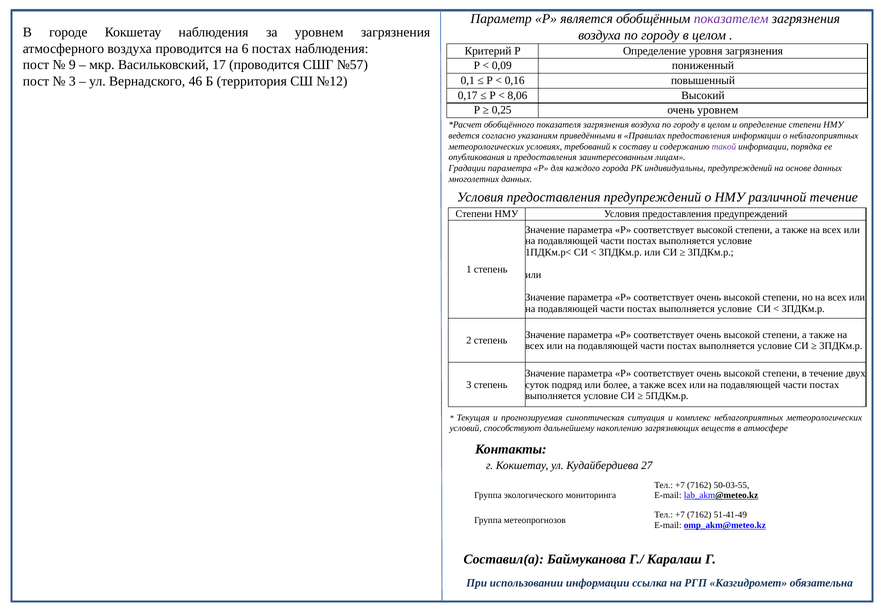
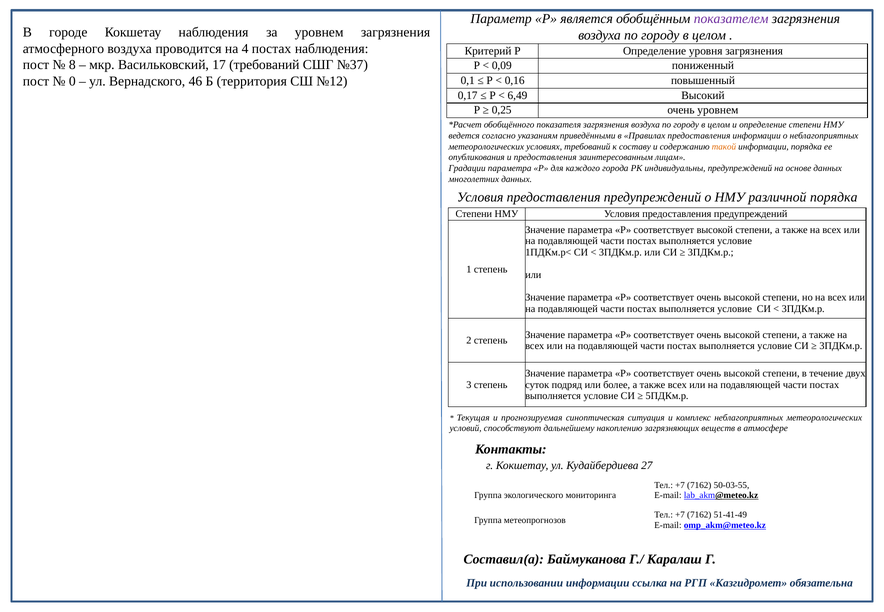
6: 6 -> 4 (245, 49)
9: 9 -> 8 (72, 65)
17 проводится: проводится -> требований (264, 65)
№57: №57 -> №37 (352, 65)
3: 3 -> 0 (72, 81)
8,06: 8,06 -> 6,49 (517, 95)
такой colour: purple -> orange (724, 147)
различной течение: течение -> порядка (834, 197)
